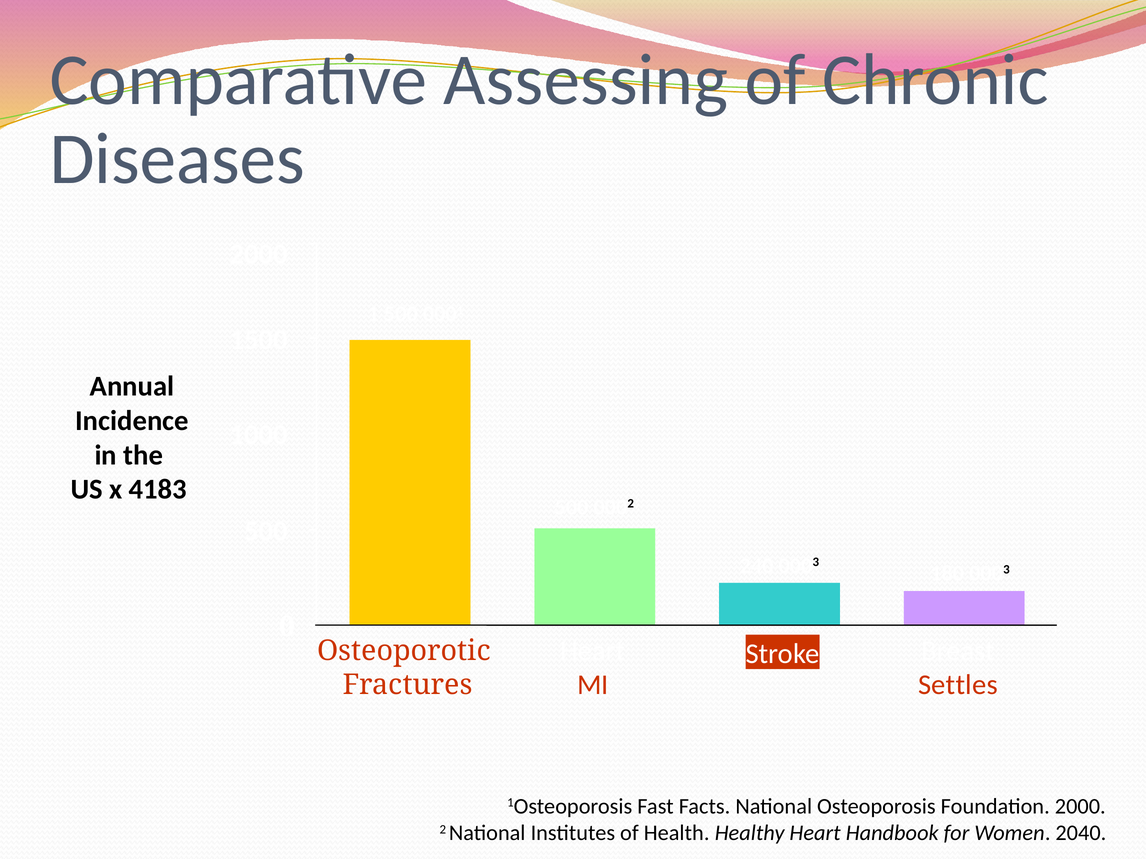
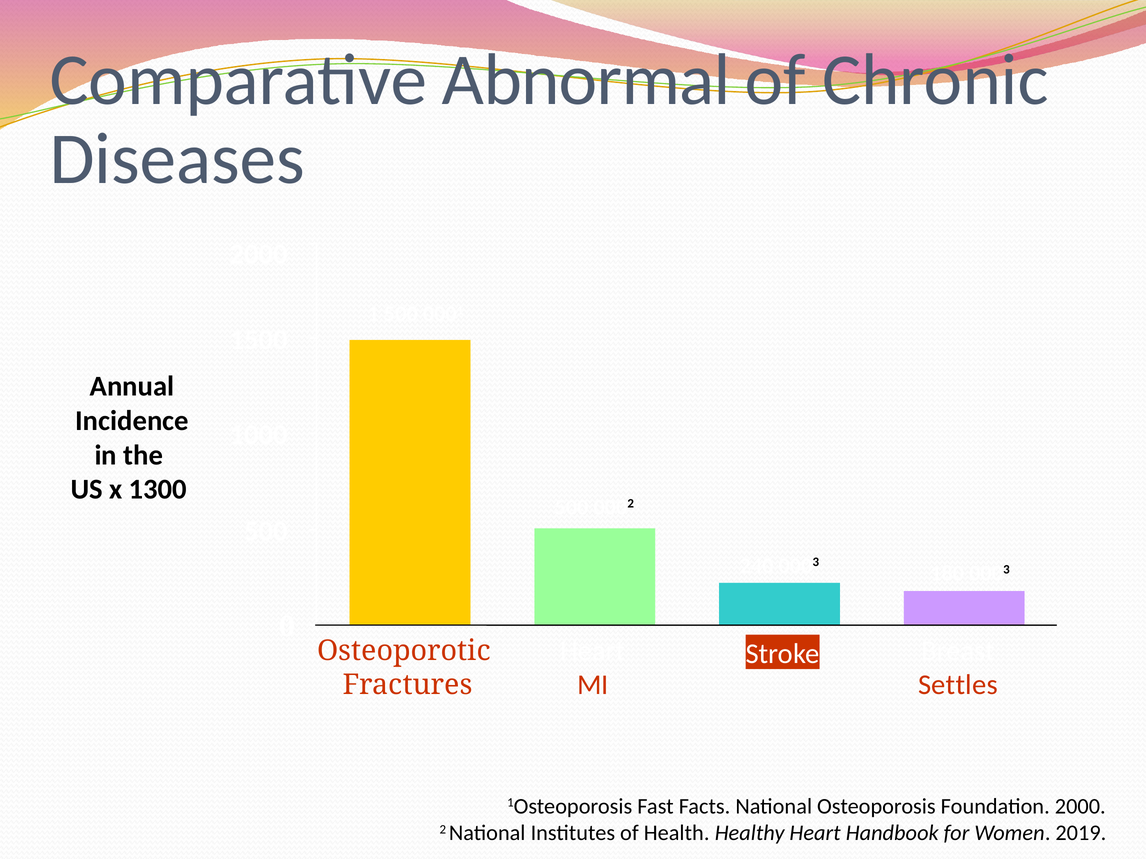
Assessing: Assessing -> Abnormal (586, 80)
4183: 4183 -> 1300 (158, 490)
2040: 2040 -> 2019 (1081, 833)
